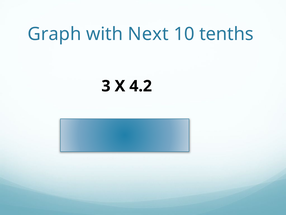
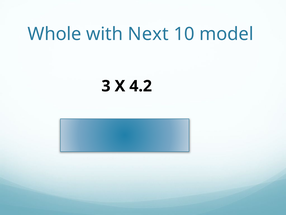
Graph: Graph -> Whole (55, 34)
tenths: tenths -> model (226, 34)
